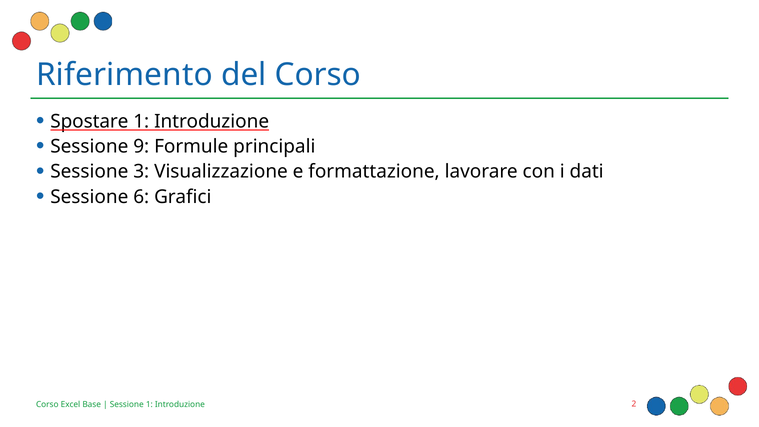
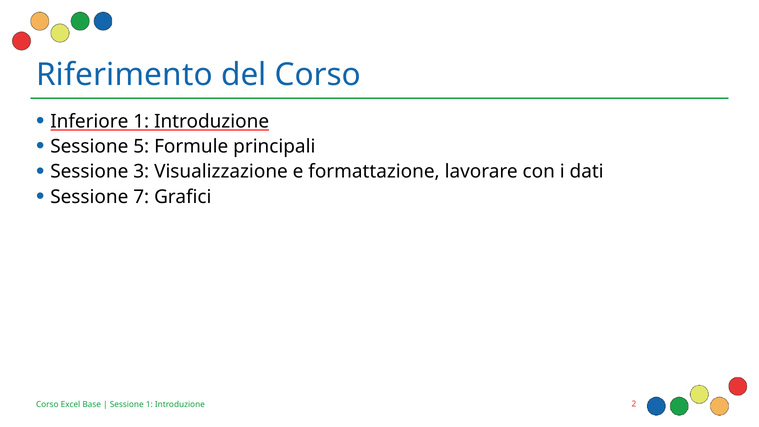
Spostare: Spostare -> Inferiore (89, 121)
9: 9 -> 5 (141, 147)
6: 6 -> 7 (141, 197)
